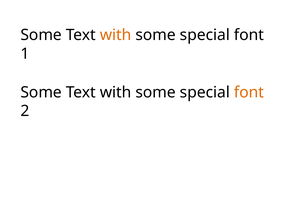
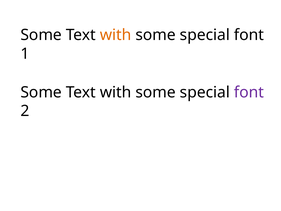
font colour: orange -> purple (249, 92)
